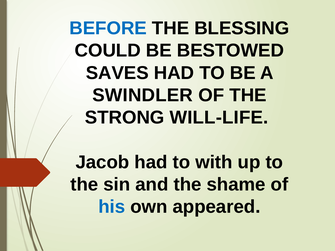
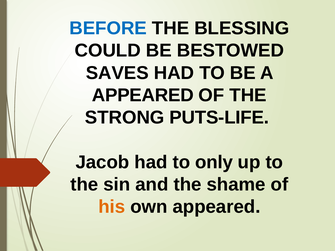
SWINDLER: SWINDLER -> APPEARED (143, 95)
WILL-LIFE: WILL-LIFE -> PUTS-LIFE (219, 118)
with: with -> only (214, 162)
his colour: blue -> orange (112, 207)
